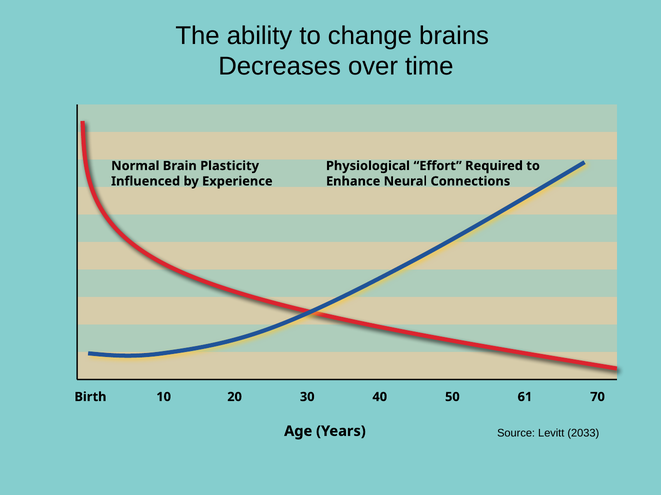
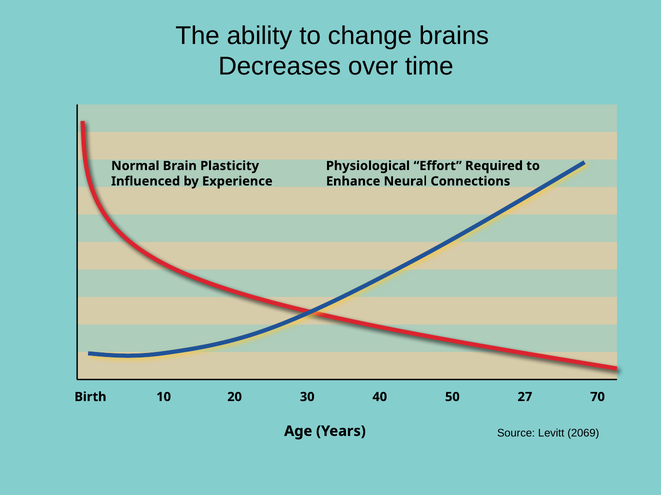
61: 61 -> 27 (525, 397)
2033: 2033 -> 2069 (583, 434)
